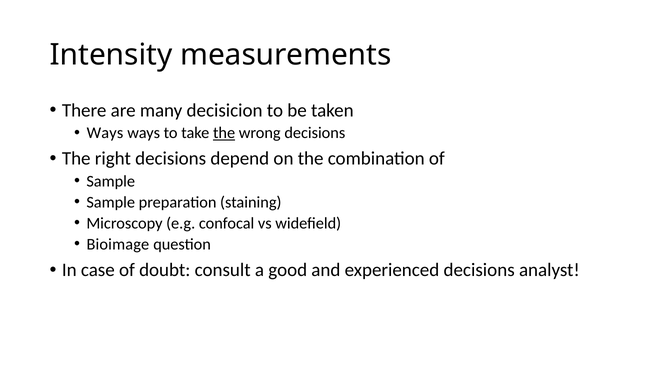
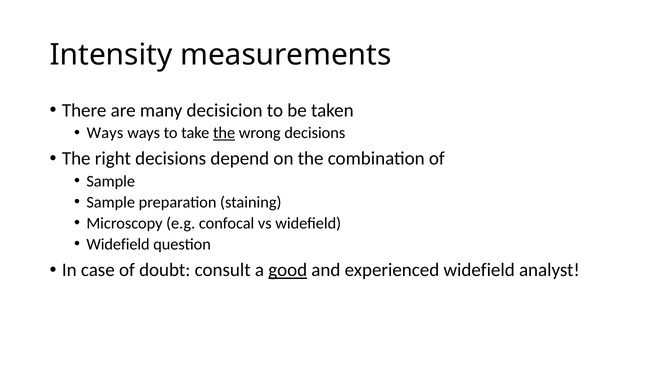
Bioimage: Bioimage -> Widefield (118, 244)
good underline: none -> present (288, 270)
experienced decisions: decisions -> widefield (479, 270)
